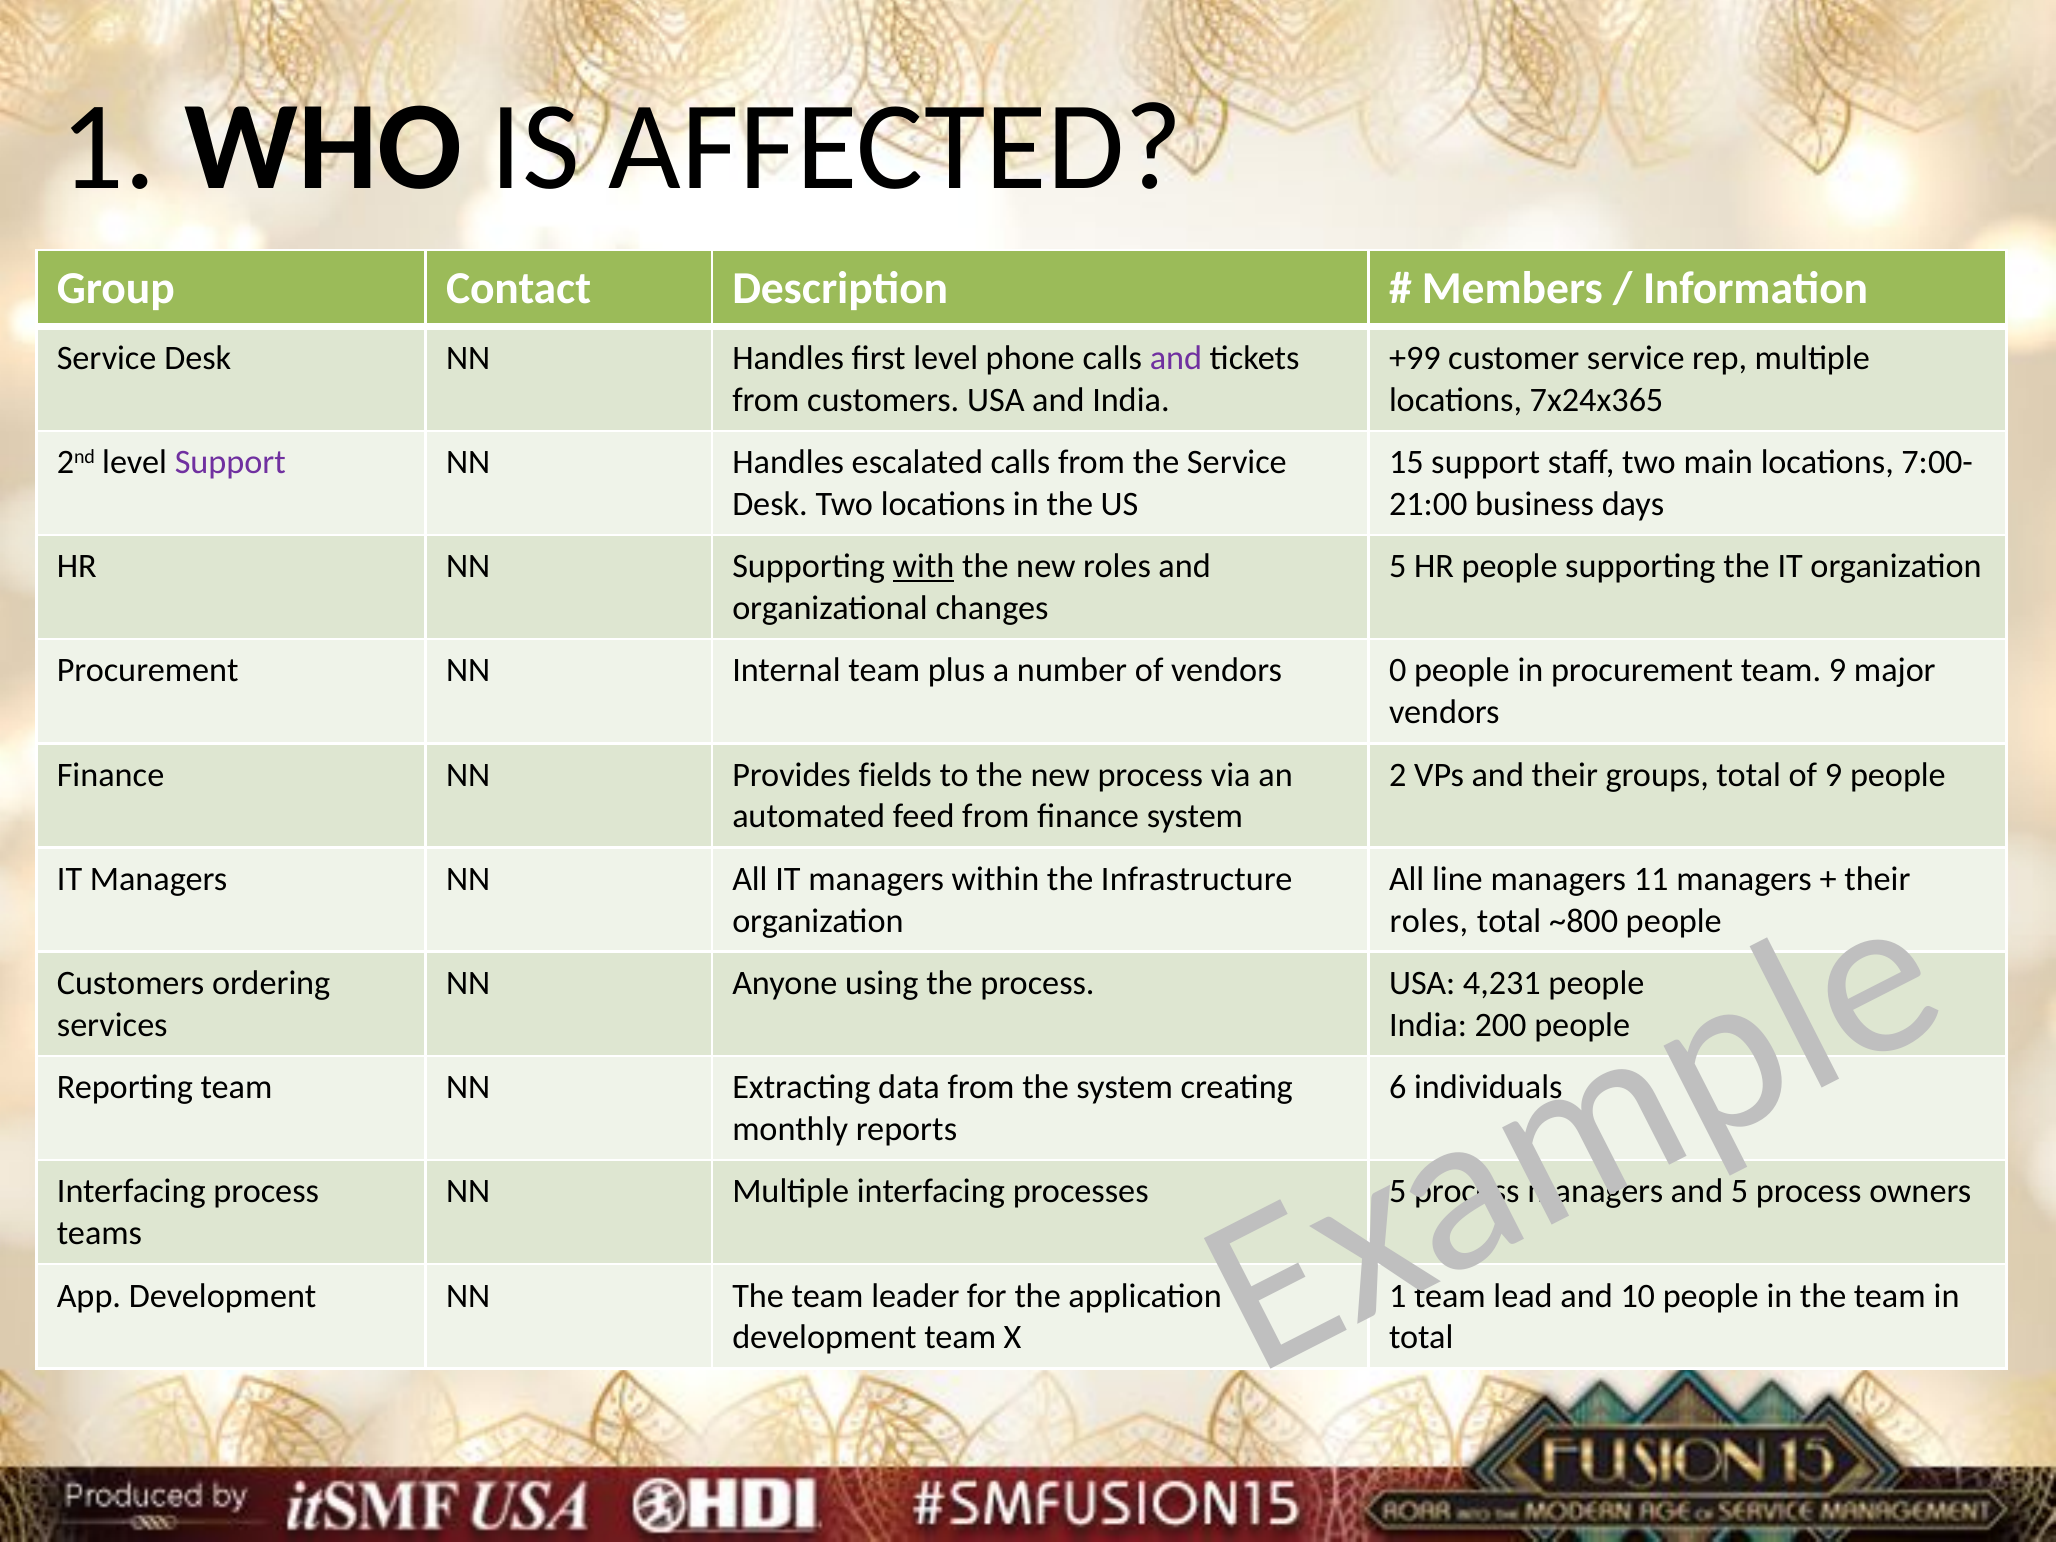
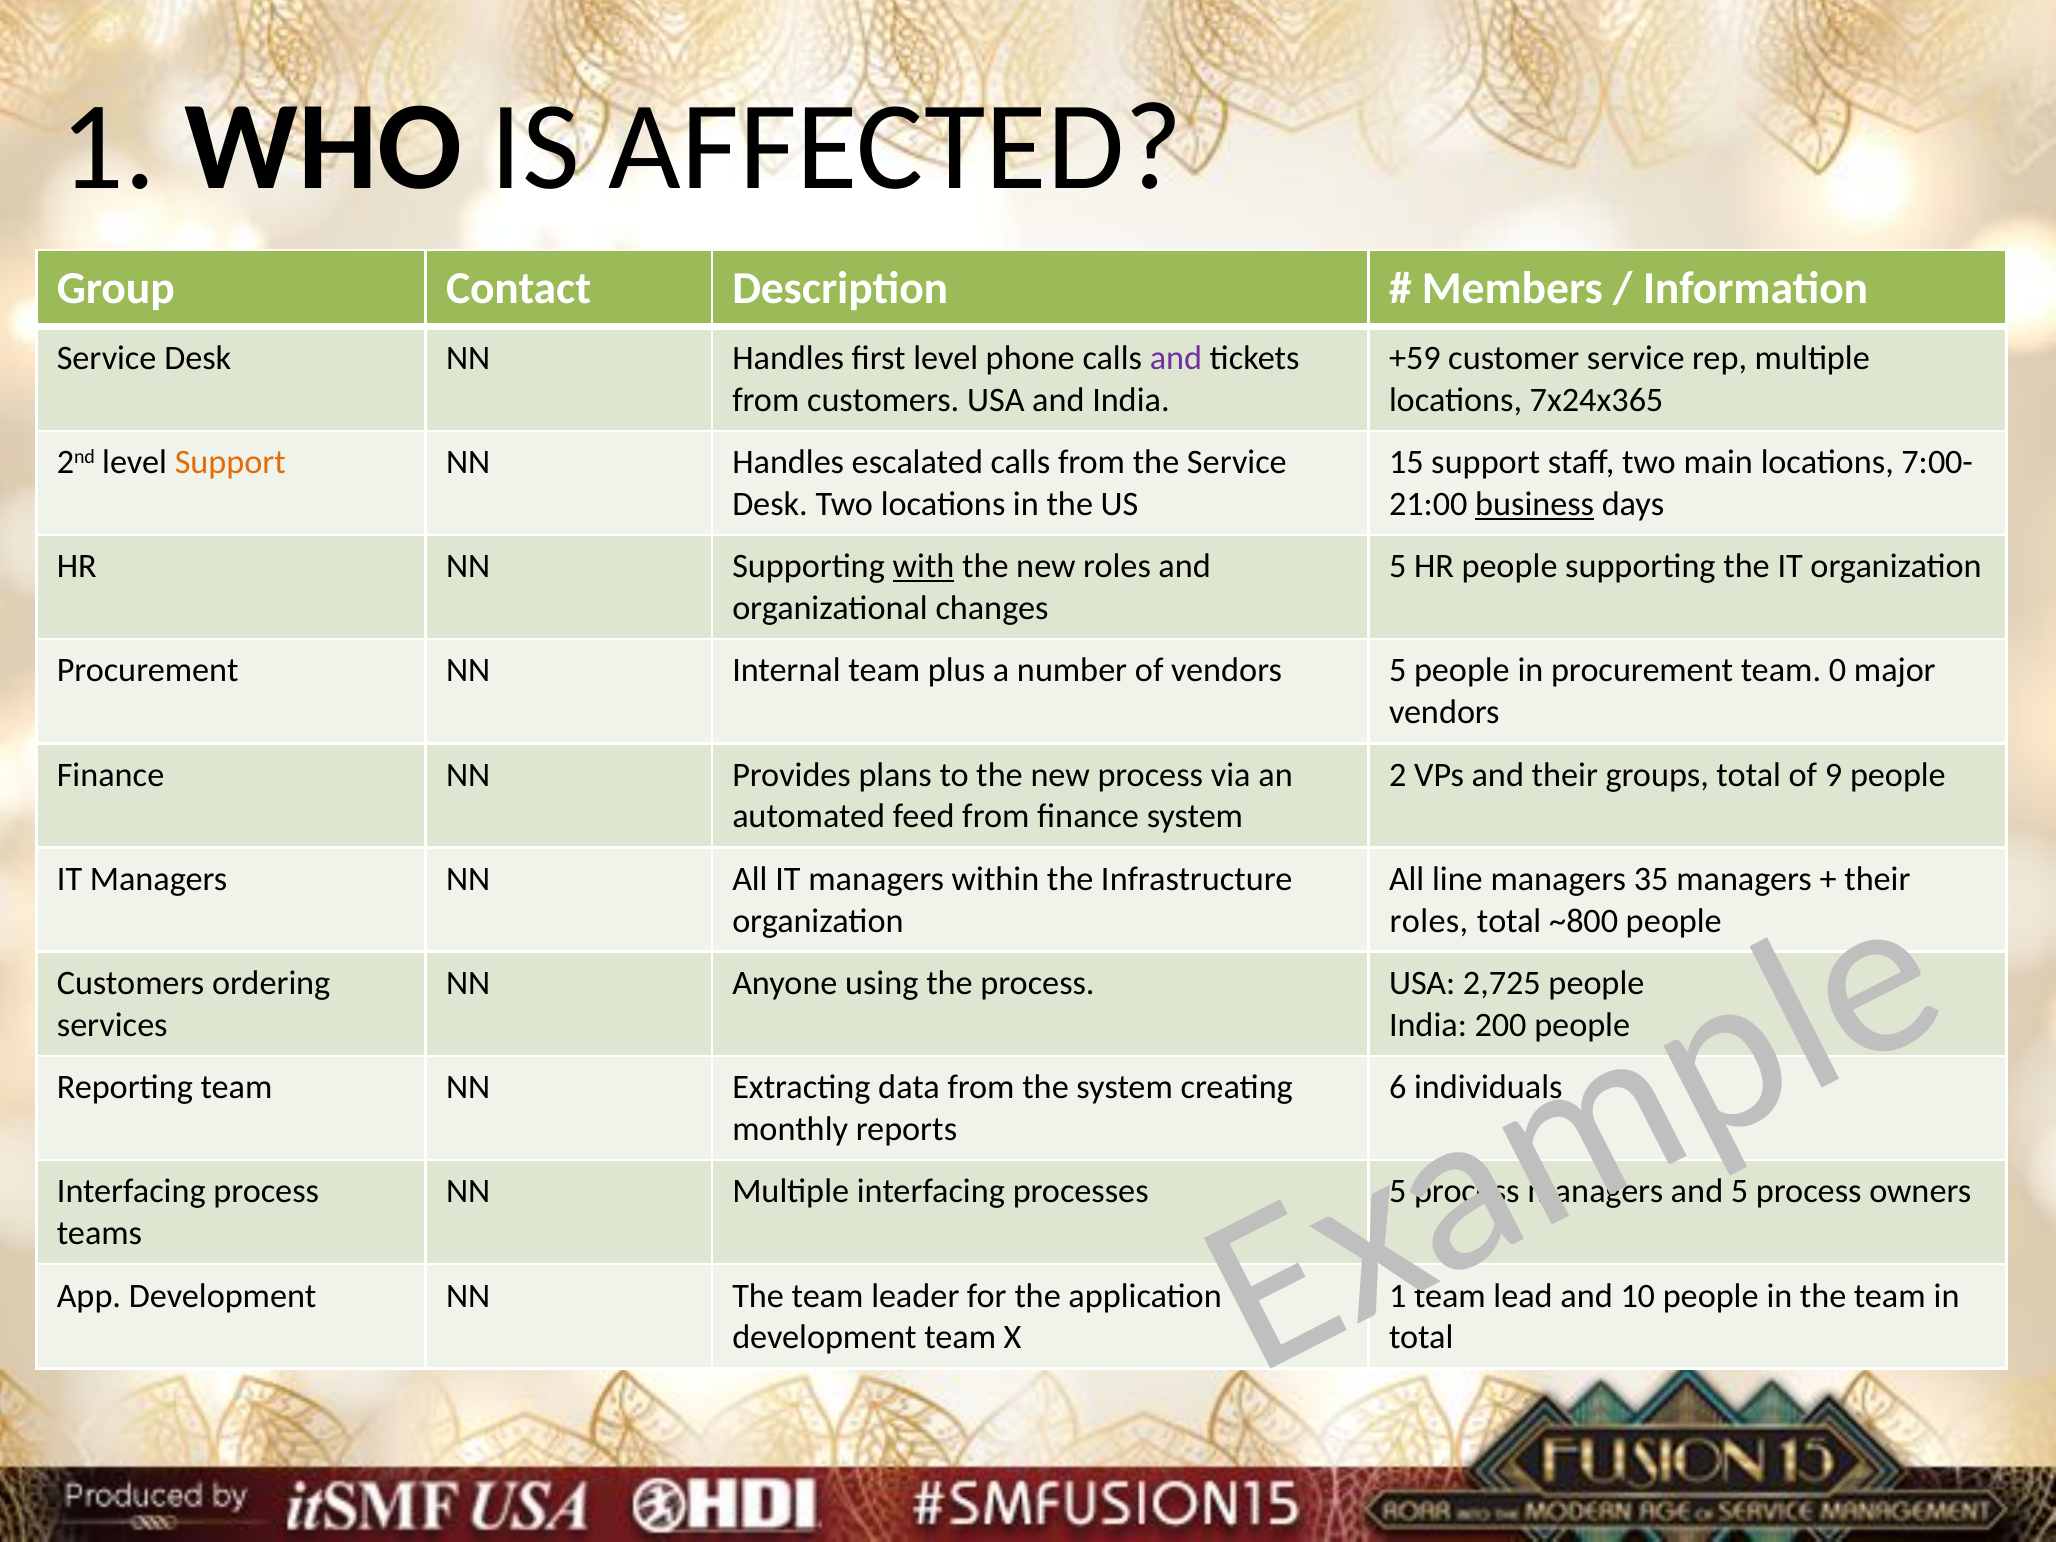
+99: +99 -> +59 (1415, 358)
Support colour: purple -> orange (230, 462)
business underline: none -> present (1535, 504)
vendors 0: 0 -> 5 (1398, 671)
team 9: 9 -> 0 (1838, 671)
fields: fields -> plans (895, 775)
11: 11 -> 35 (1651, 879)
4,231: 4,231 -> 2,725 (1502, 983)
